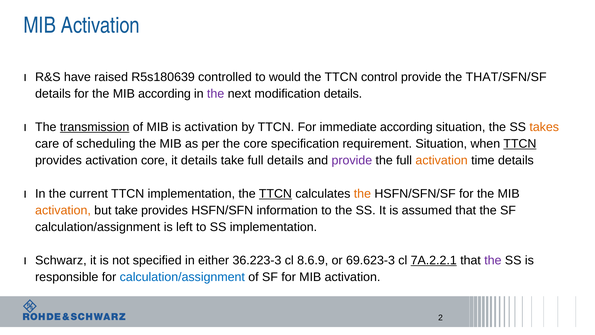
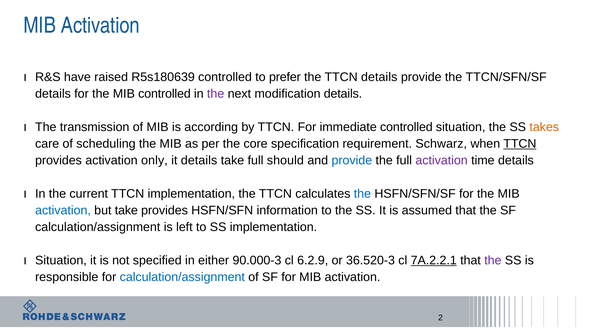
would: would -> prefer (285, 77)
TTCN control: control -> details (379, 77)
THAT/SFN/SF: THAT/SFN/SF -> TTCN/SFN/SF (506, 77)
MIB according: according -> controlled (164, 93)
transmission underline: present -> none (95, 127)
is activation: activation -> according (211, 127)
immediate according: according -> controlled (406, 127)
requirement Situation: Situation -> Schwarz (441, 143)
activation core: core -> only (154, 160)
full details: details -> should (285, 160)
provide colour: purple -> blue (352, 160)
activation colour: orange -> purple (442, 160)
TTCN underline: present -> none (275, 193)
the colour: orange -> blue (362, 193)
activation colour: orange -> blue (63, 210)
Schwarz: Schwarz -> Situation (61, 260)
36.223-3: 36.223-3 -> 90.000-3 (257, 260)
8.6.9: 8.6.9 -> 6.2.9 (313, 260)
69.623-3: 69.623-3 -> 36.520-3 (370, 260)
